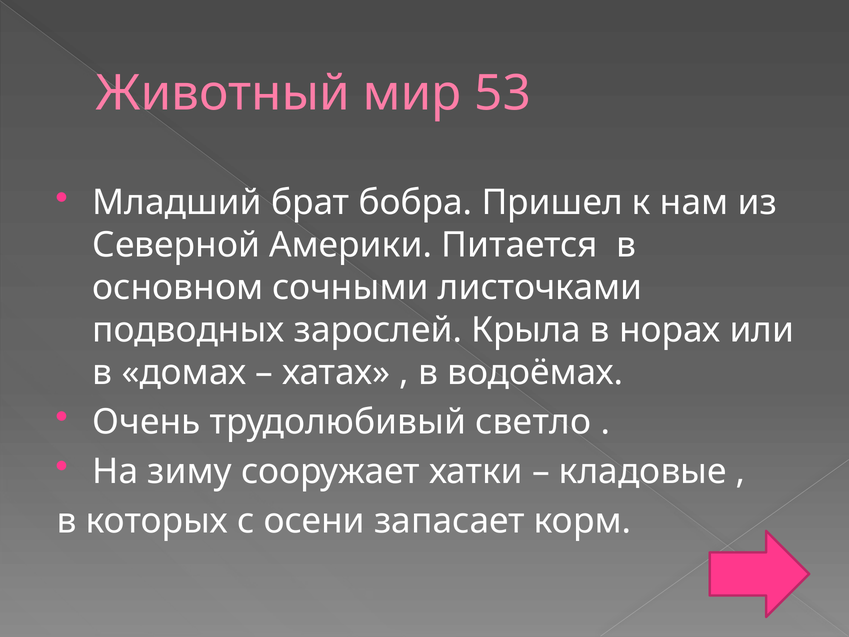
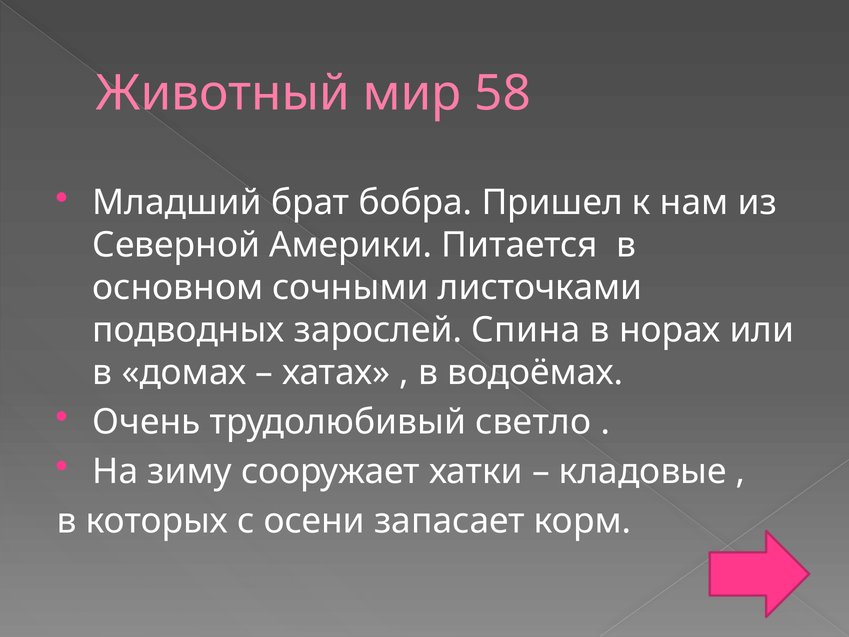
53: 53 -> 58 (503, 93)
Крыла: Крыла -> Спина (526, 330)
